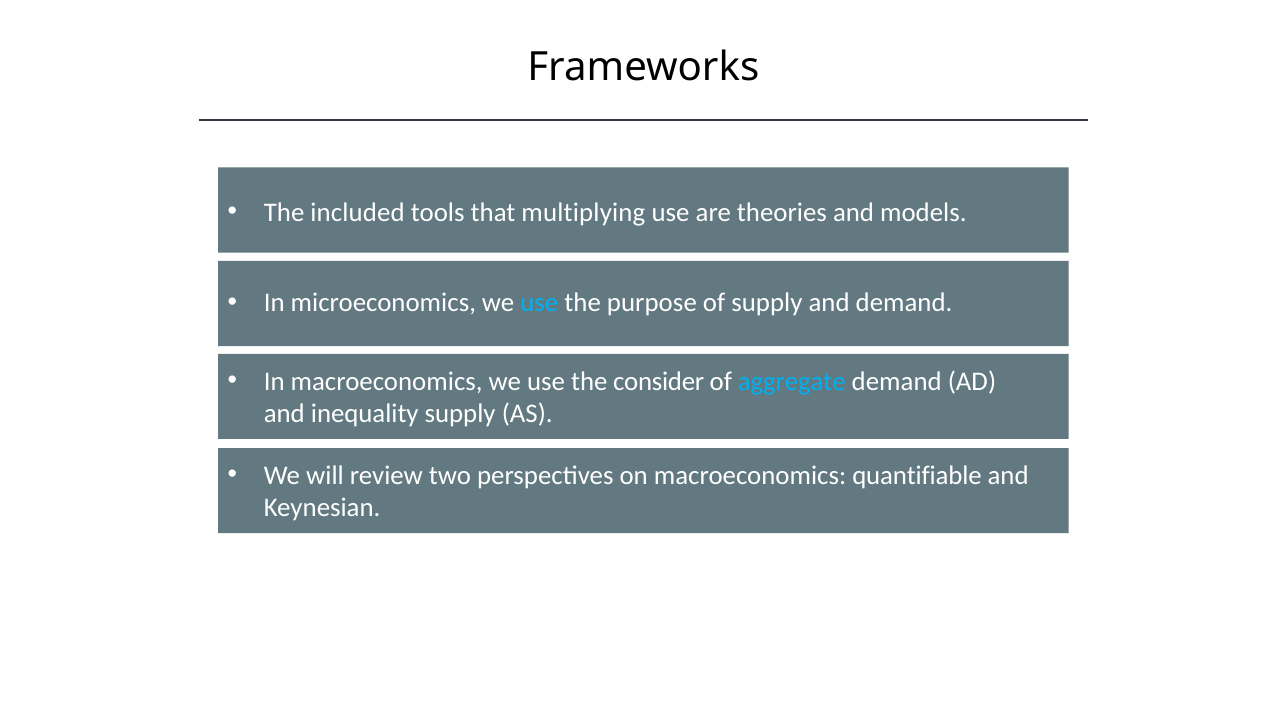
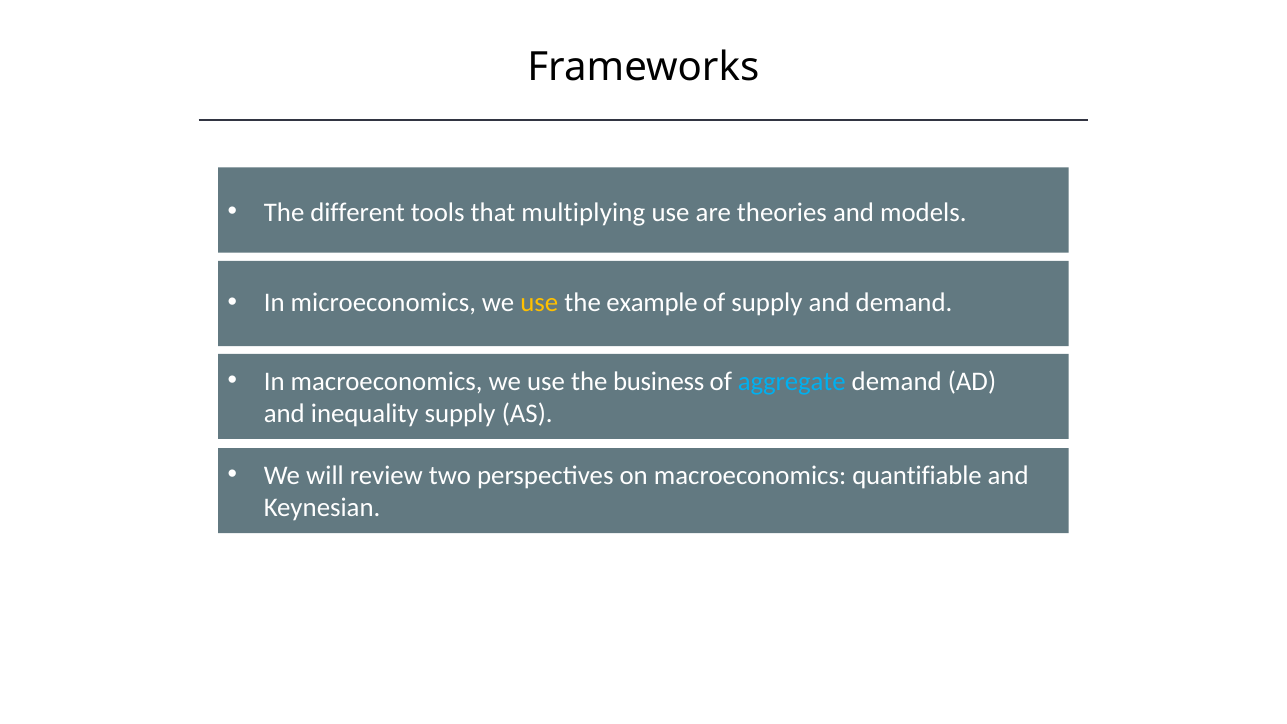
included: included -> different (358, 213)
use colour: light blue -> yellow (539, 303)
purpose: purpose -> example (652, 303)
consider: consider -> business (659, 381)
